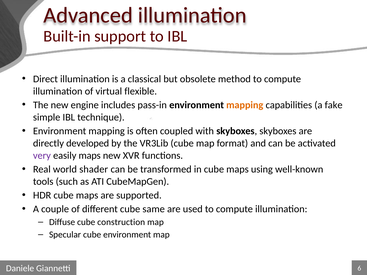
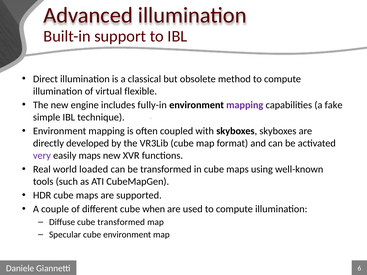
pass-in: pass-in -> fully-in (152, 105)
mapping colour: orange -> purple (245, 105)
shader: shader -> loaded (94, 169)
same: same -> when (154, 209)
cube construction: construction -> transformed (121, 222)
